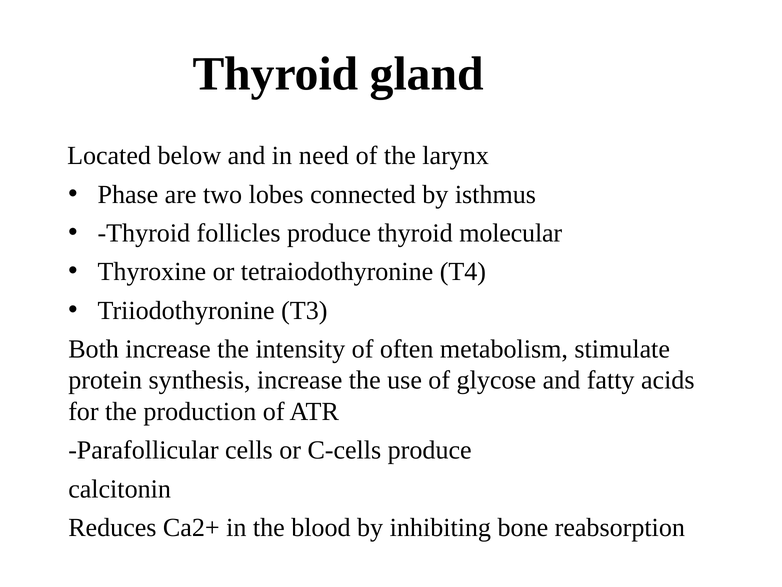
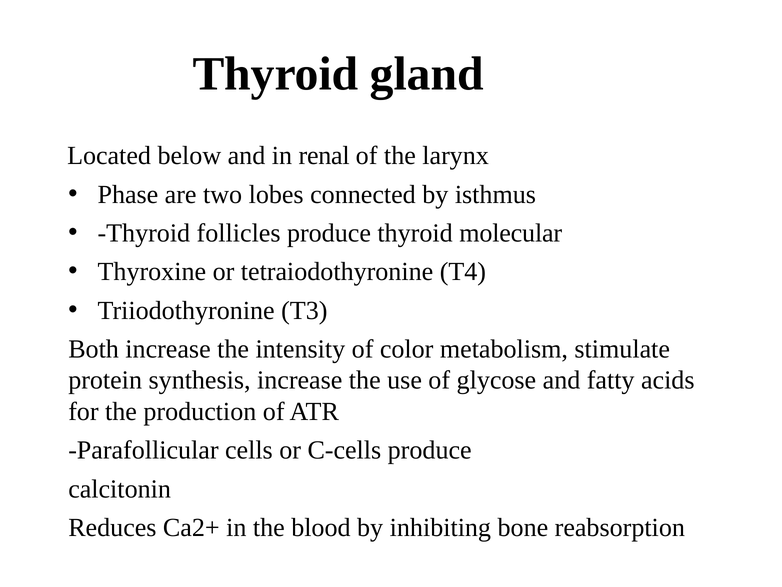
need: need -> renal (324, 156)
often: often -> color (407, 349)
